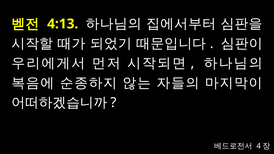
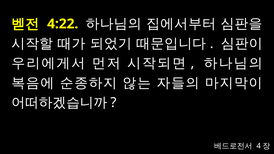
4:13: 4:13 -> 4:22 (63, 24)
